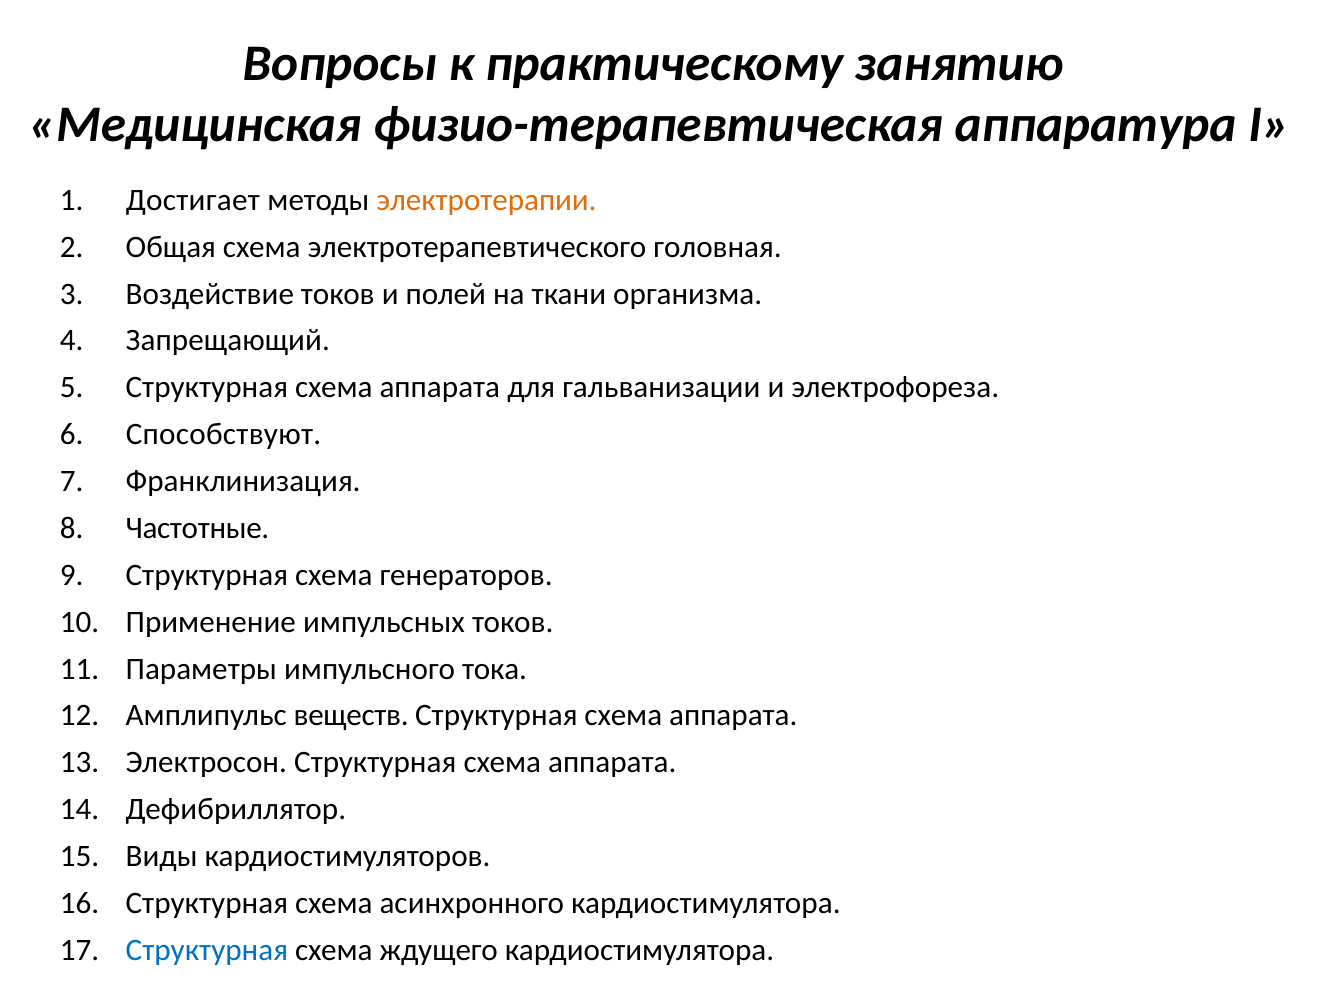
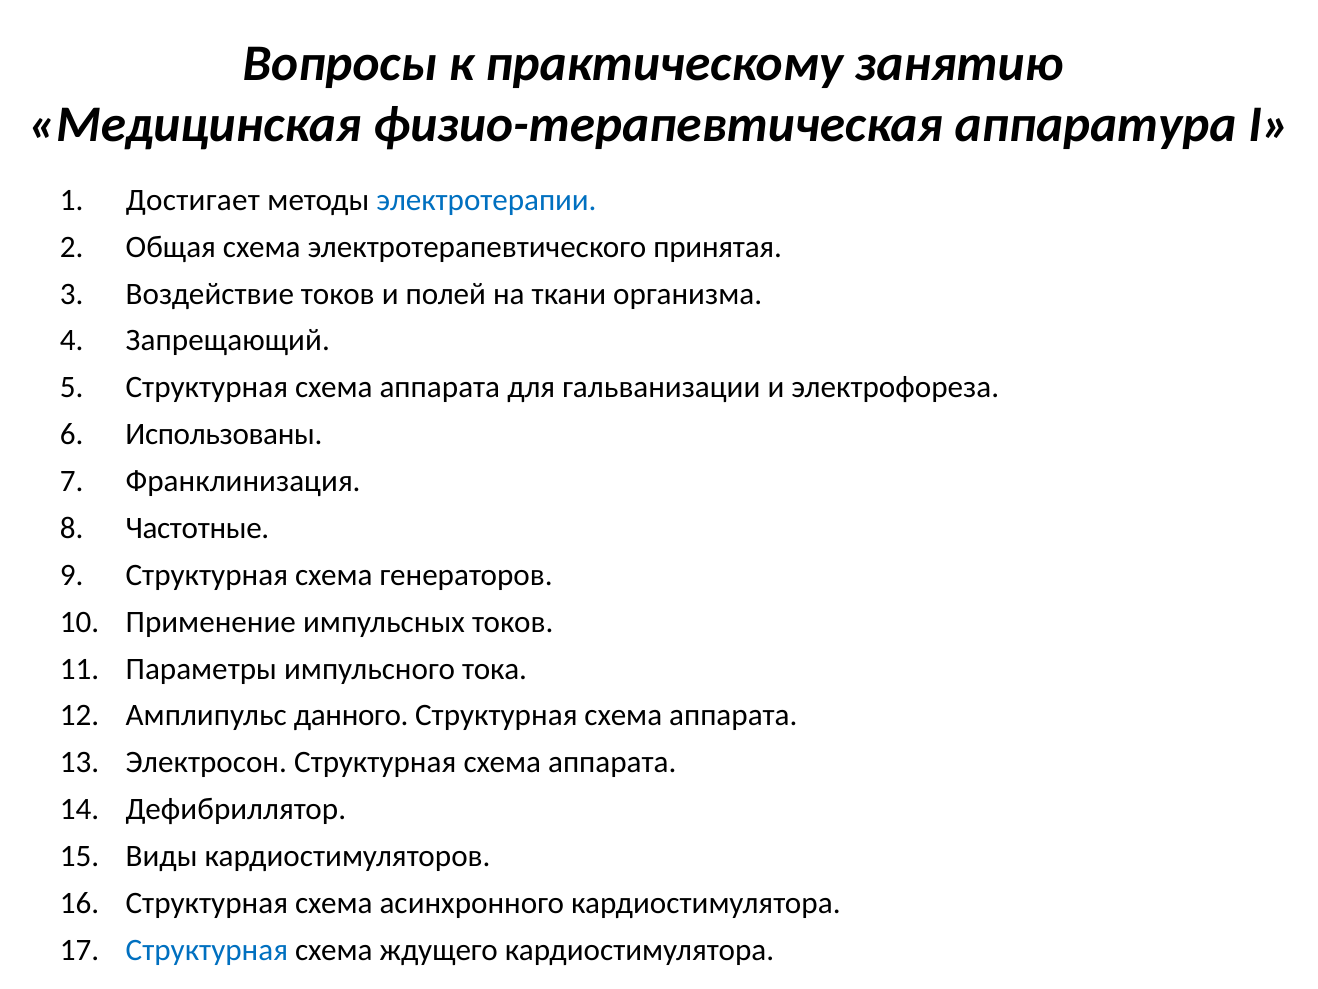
электротерапии colour: orange -> blue (486, 200)
головная: головная -> принятая (718, 247)
Способствуют: Способствуют -> Использованы (224, 434)
веществ: веществ -> данного (351, 715)
